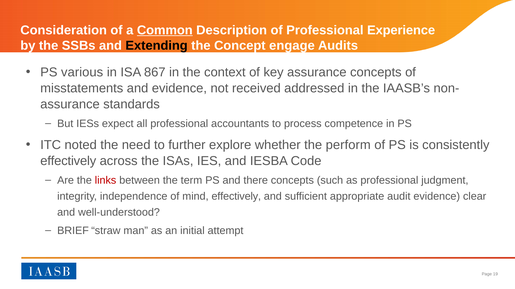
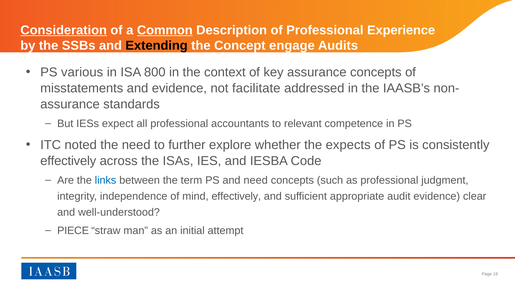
Consideration underline: none -> present (64, 30)
867: 867 -> 800 (155, 72)
received: received -> facilitate (256, 88)
process: process -> relevant (303, 124)
perform: perform -> expects (348, 145)
links colour: red -> blue (106, 181)
and there: there -> need (256, 181)
BRIEF: BRIEF -> PIECE (73, 231)
